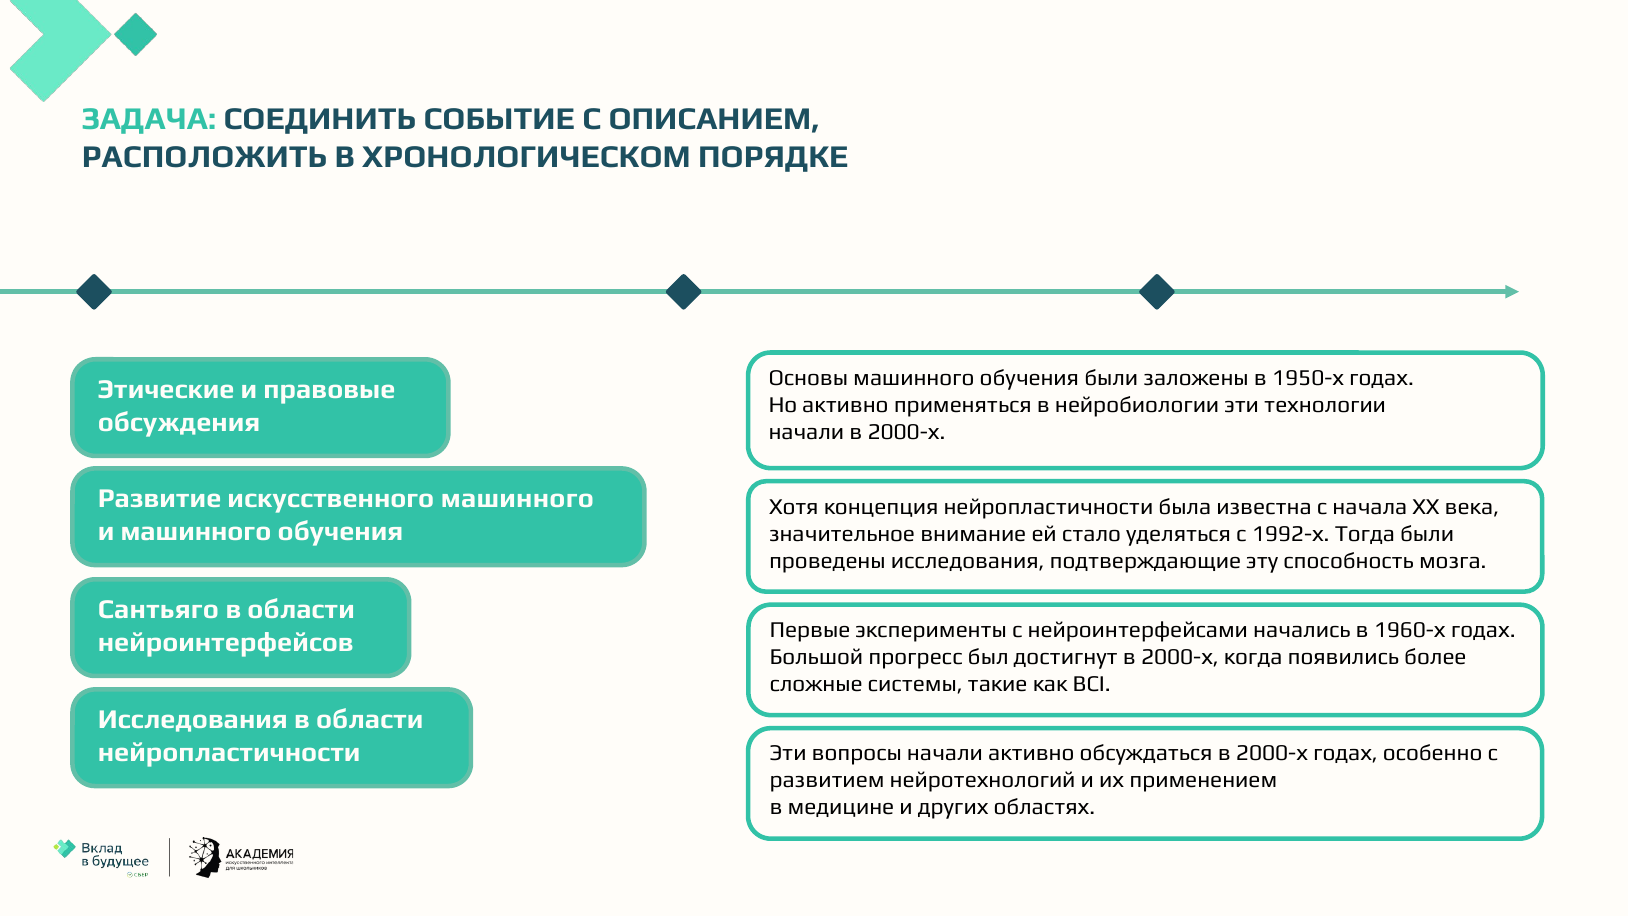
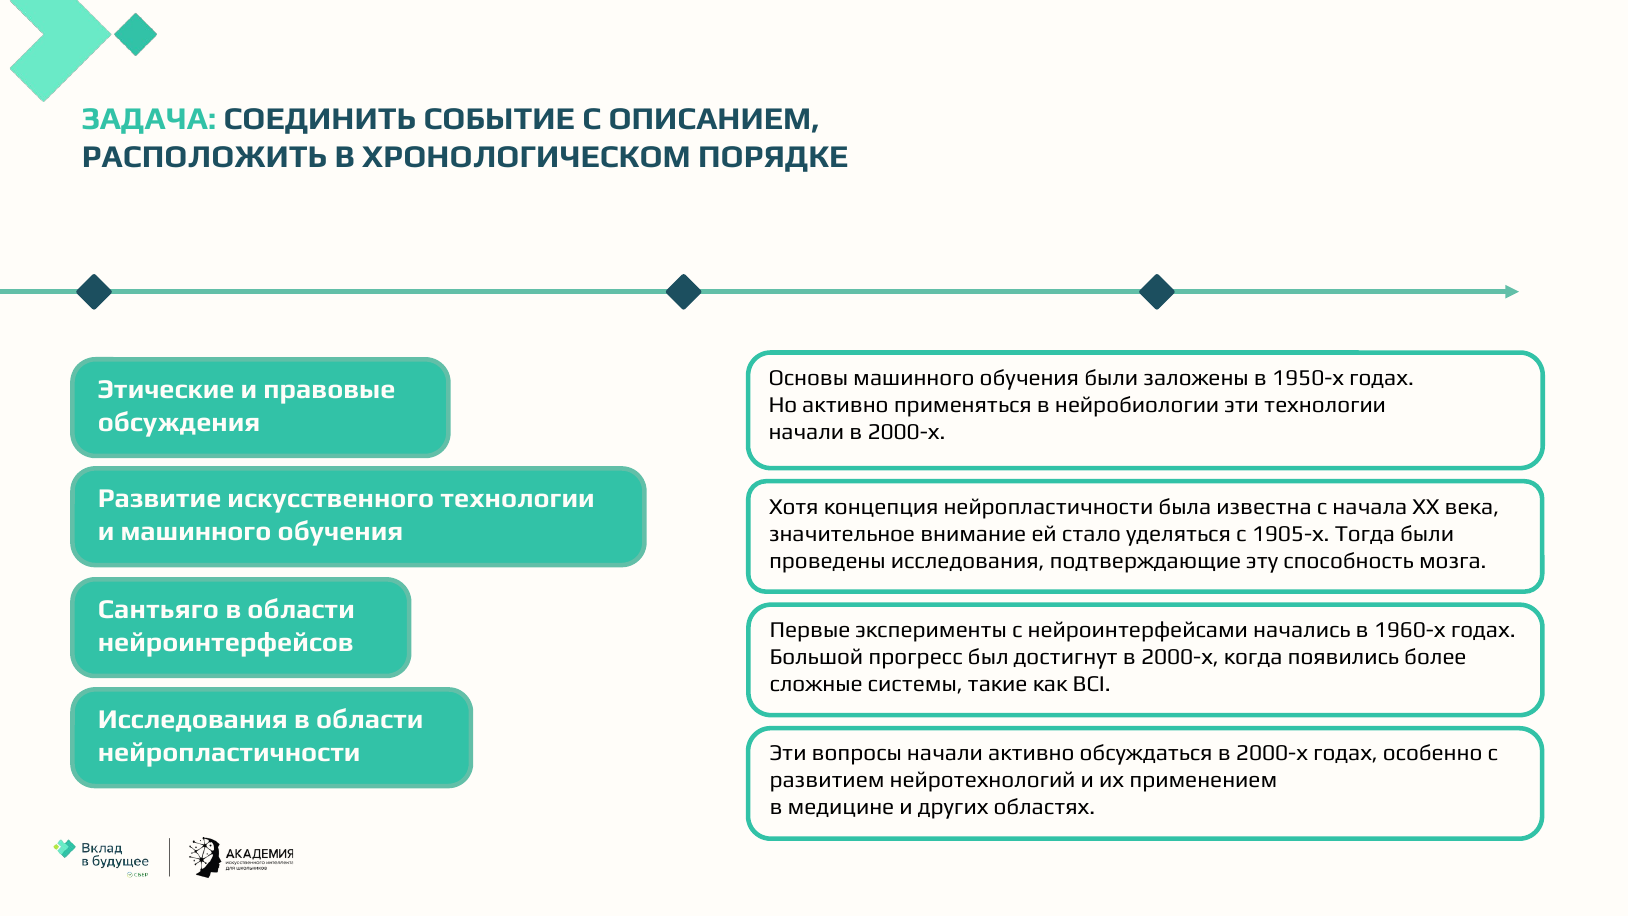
искусственного машинного: машинного -> технологии (518, 499)
1992-х: 1992-х -> 1905-х (1291, 534)
